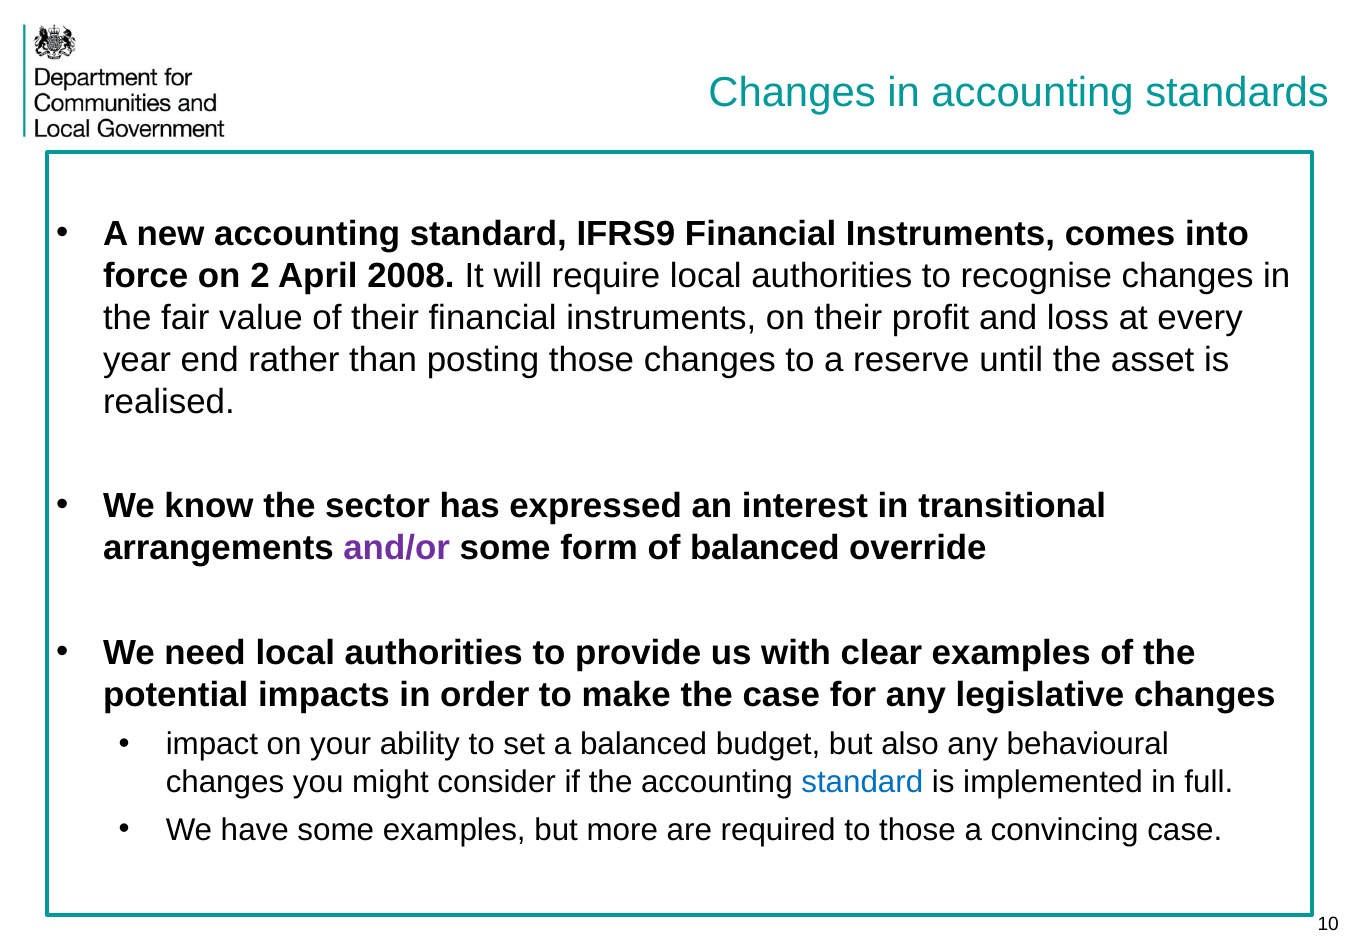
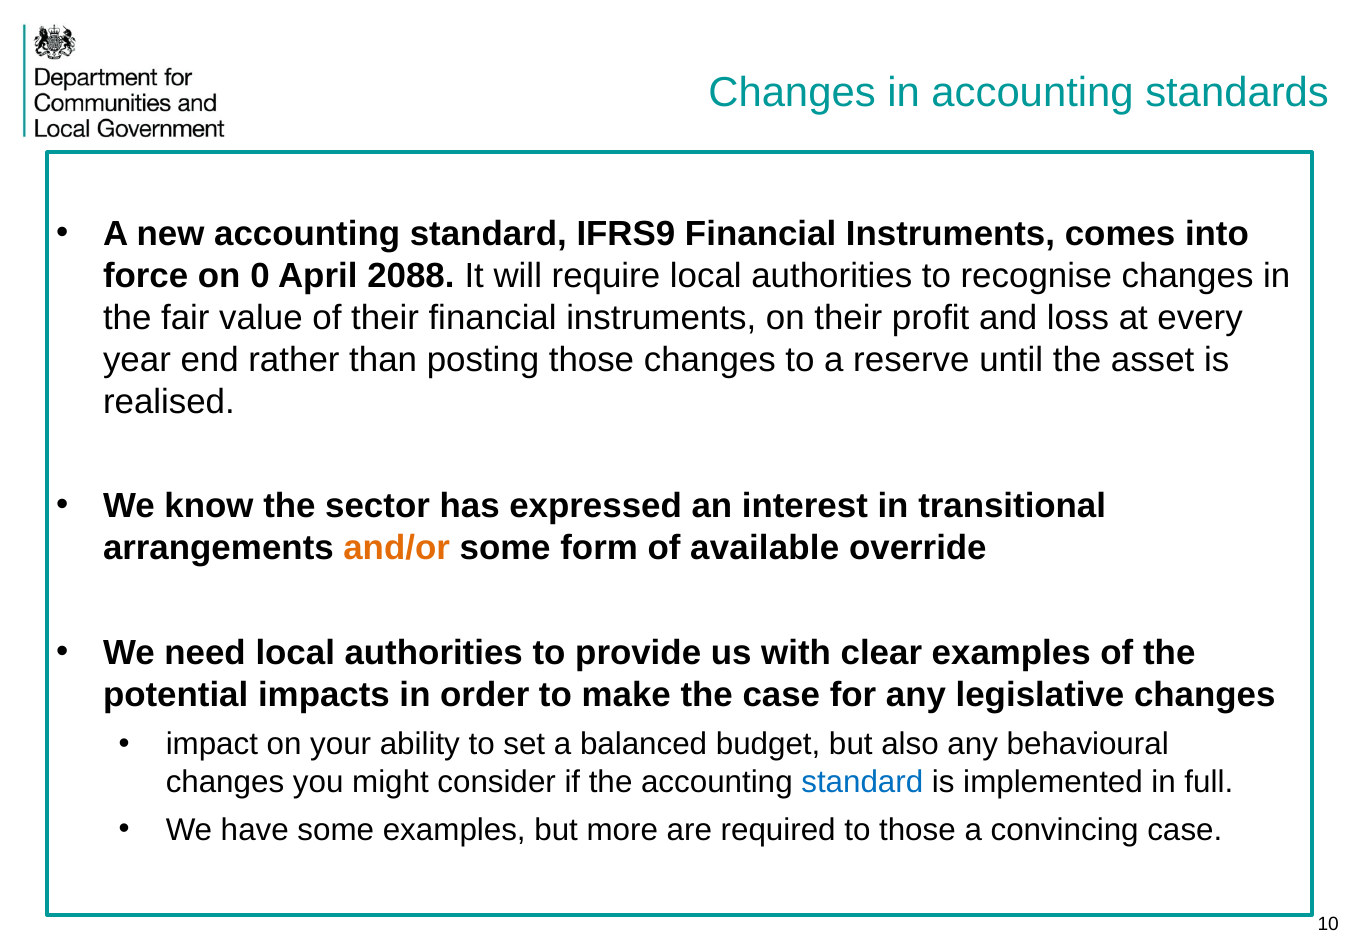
2: 2 -> 0 (260, 276)
2008: 2008 -> 2088 (411, 276)
and/or colour: purple -> orange (397, 548)
of balanced: balanced -> available (765, 548)
